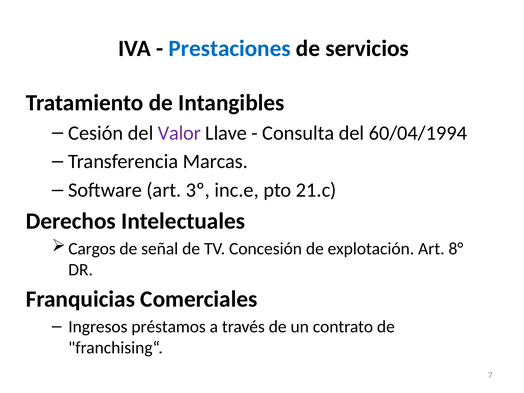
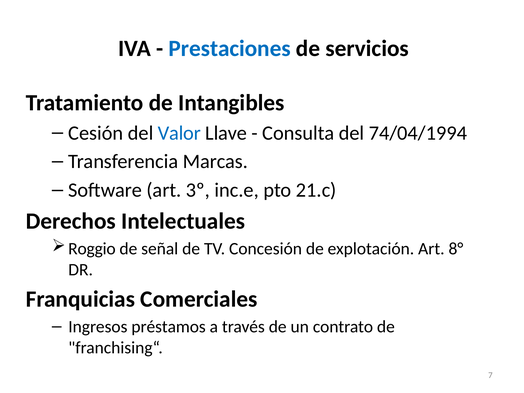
Valor colour: purple -> blue (179, 133)
60/04/1994: 60/04/1994 -> 74/04/1994 (418, 133)
Cargos: Cargos -> Roggio (92, 249)
